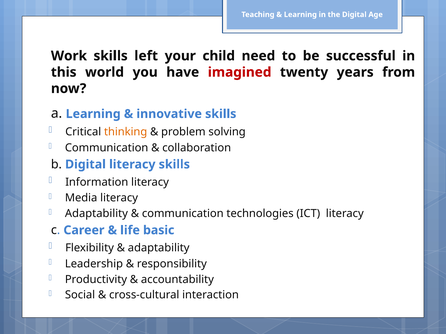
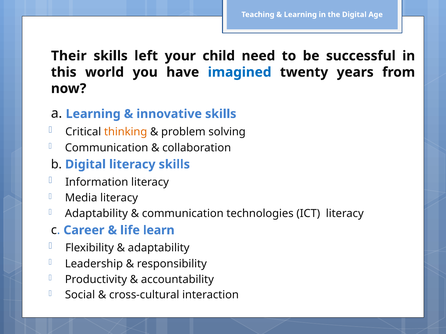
Work: Work -> Their (69, 56)
imagined colour: red -> blue (240, 72)
basic: basic -> learn (159, 231)
